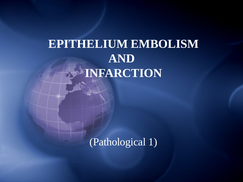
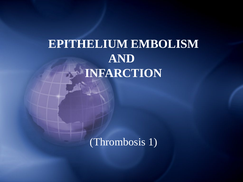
Pathological: Pathological -> Thrombosis (118, 142)
